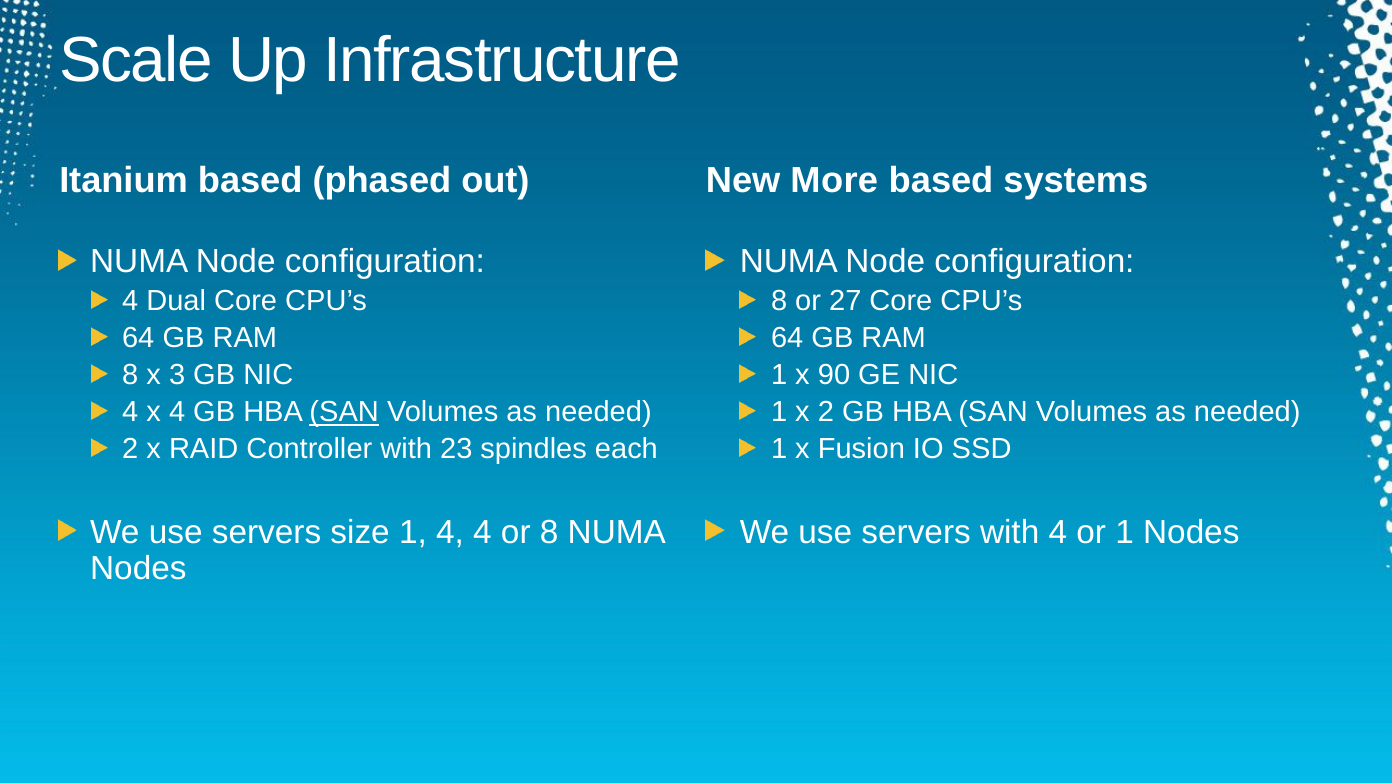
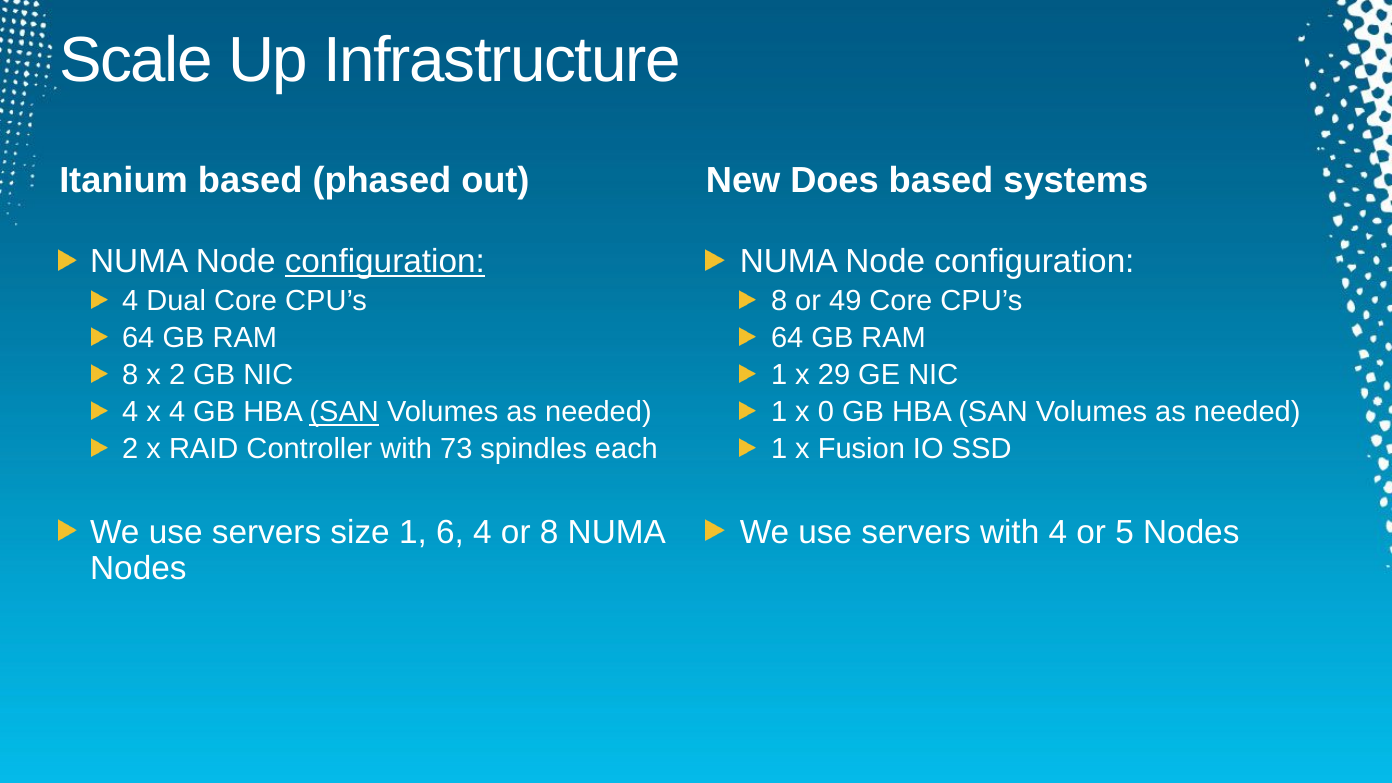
More: More -> Does (835, 181)
configuration underline: none -> present (385, 261)
27: 27 -> 49 (845, 301)
x 3: 3 -> 2 (177, 375)
90: 90 -> 29 (834, 375)
x 2: 2 -> 0 (826, 412)
23: 23 -> 73 (456, 449)
1 4: 4 -> 6 (450, 532)
or 1: 1 -> 5 (1125, 532)
